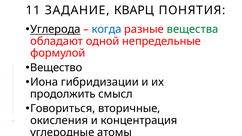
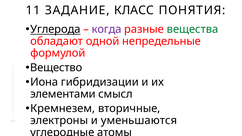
КВАРЦ: КВАРЦ -> КЛАСС (134, 10)
когда colour: blue -> purple (107, 29)
продолжить: продолжить -> элементами (63, 94)
Говориться: Говориться -> Кремнезем (63, 109)
окисления: окисления -> электроны (59, 121)
концентрация: концентрация -> уменьшаются (139, 121)
